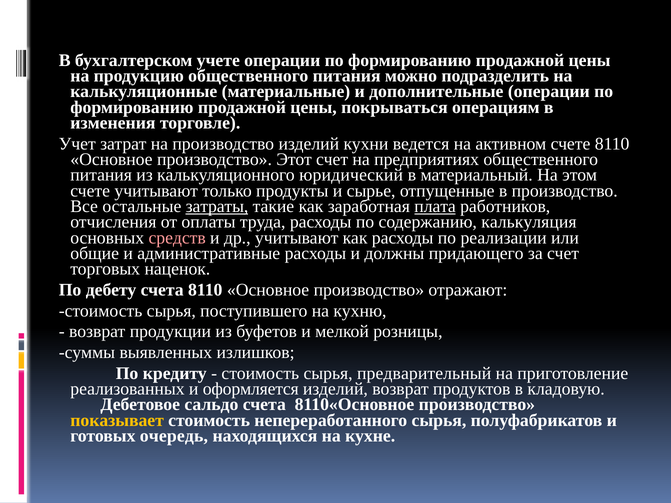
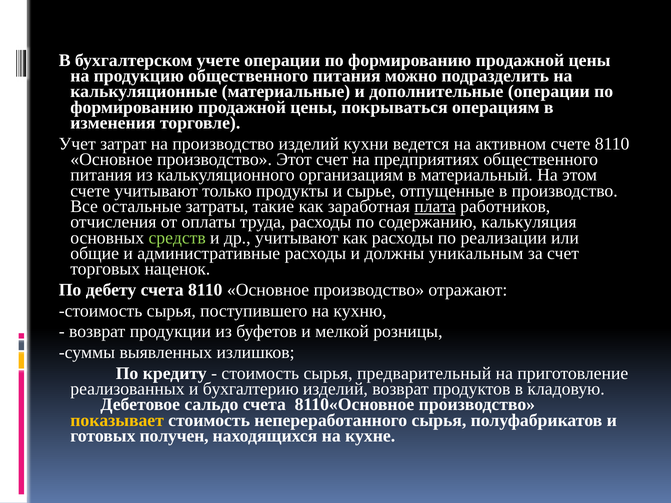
юридический: юридический -> организациям (351, 175)
затраты underline: present -> none (217, 207)
средств colour: pink -> light green (177, 238)
придающего: придающего -> уникальным (476, 253)
оформляется: оформляется -> бухгалтерию (251, 389)
очередь: очередь -> получен (174, 436)
